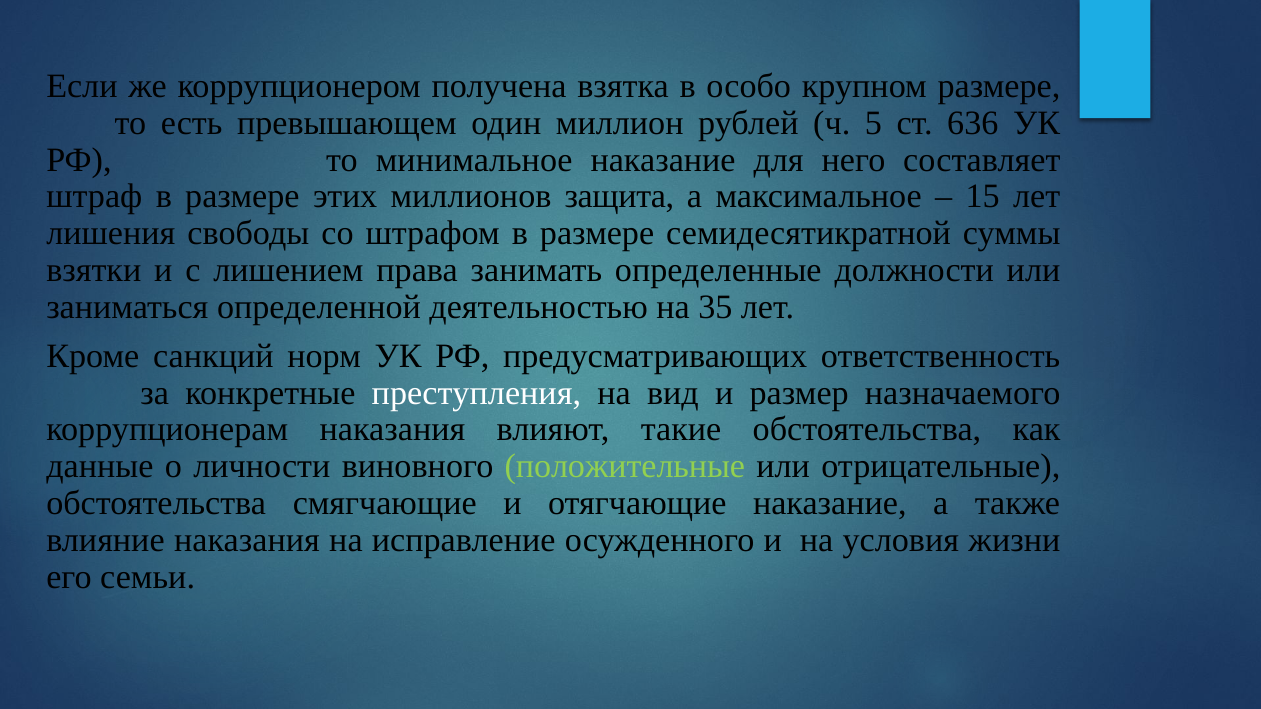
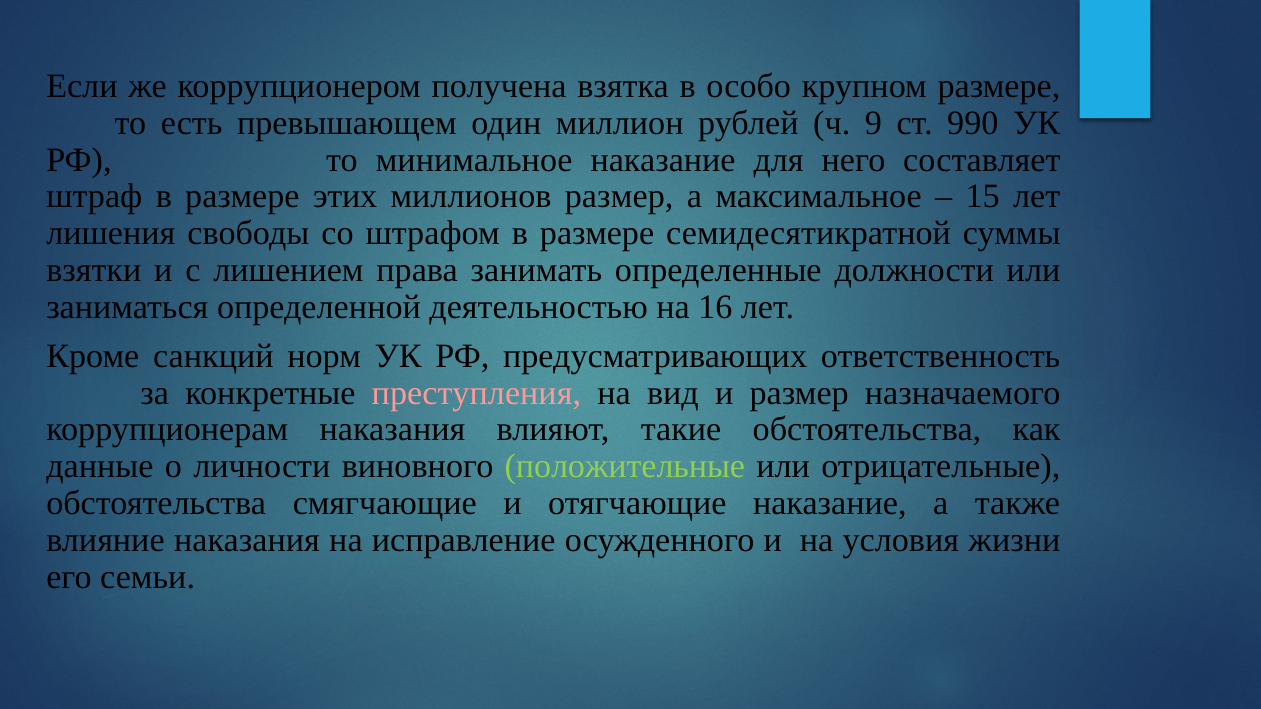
5: 5 -> 9 (873, 123)
636: 636 -> 990 (973, 123)
миллионов защита: защита -> размер (619, 197)
35: 35 -> 16 (715, 307)
преступления colour: white -> pink (476, 393)
